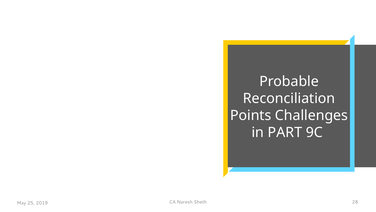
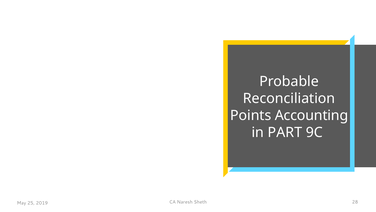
Challenges: Challenges -> Accounting (312, 115)
